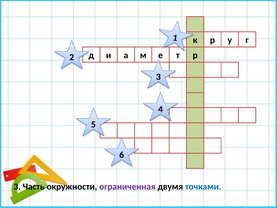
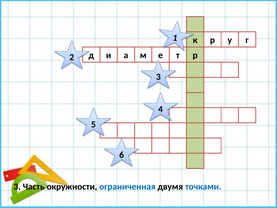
ограниченная colour: purple -> blue (127, 187)
